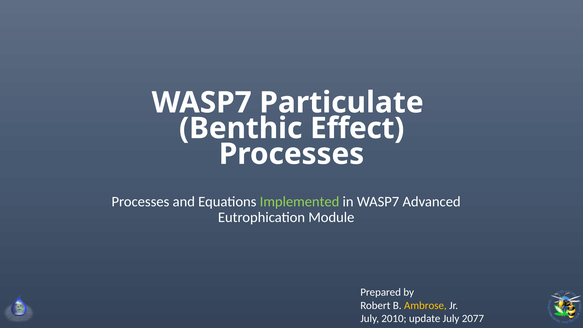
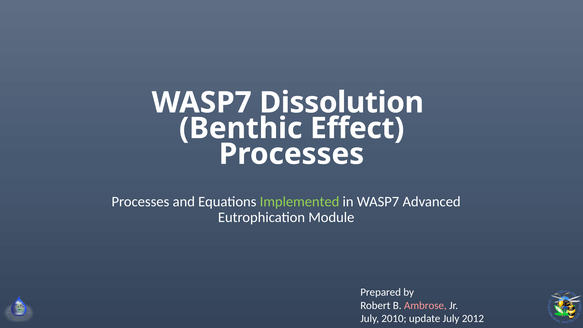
Particulate: Particulate -> Dissolution (342, 103)
Ambrose colour: yellow -> pink (425, 305)
2077: 2077 -> 2012 (473, 318)
